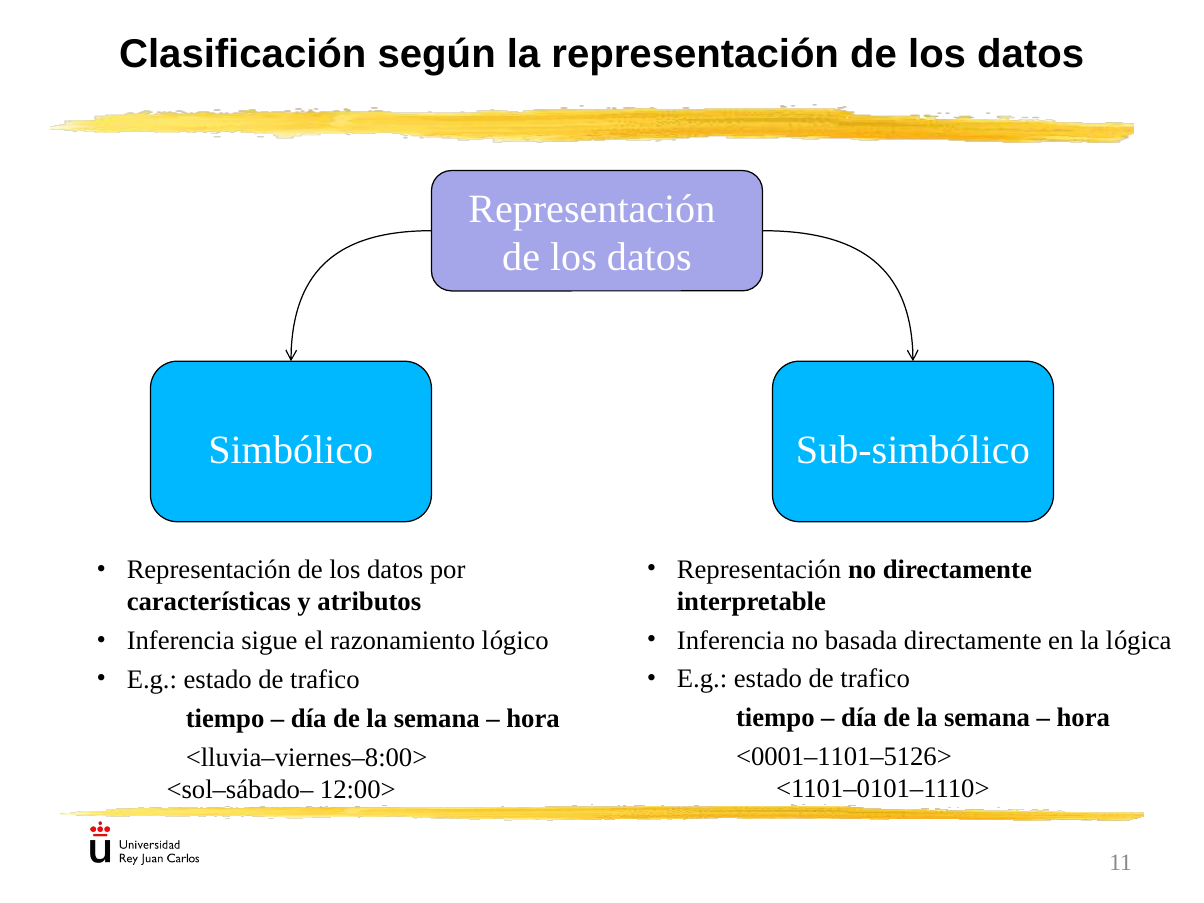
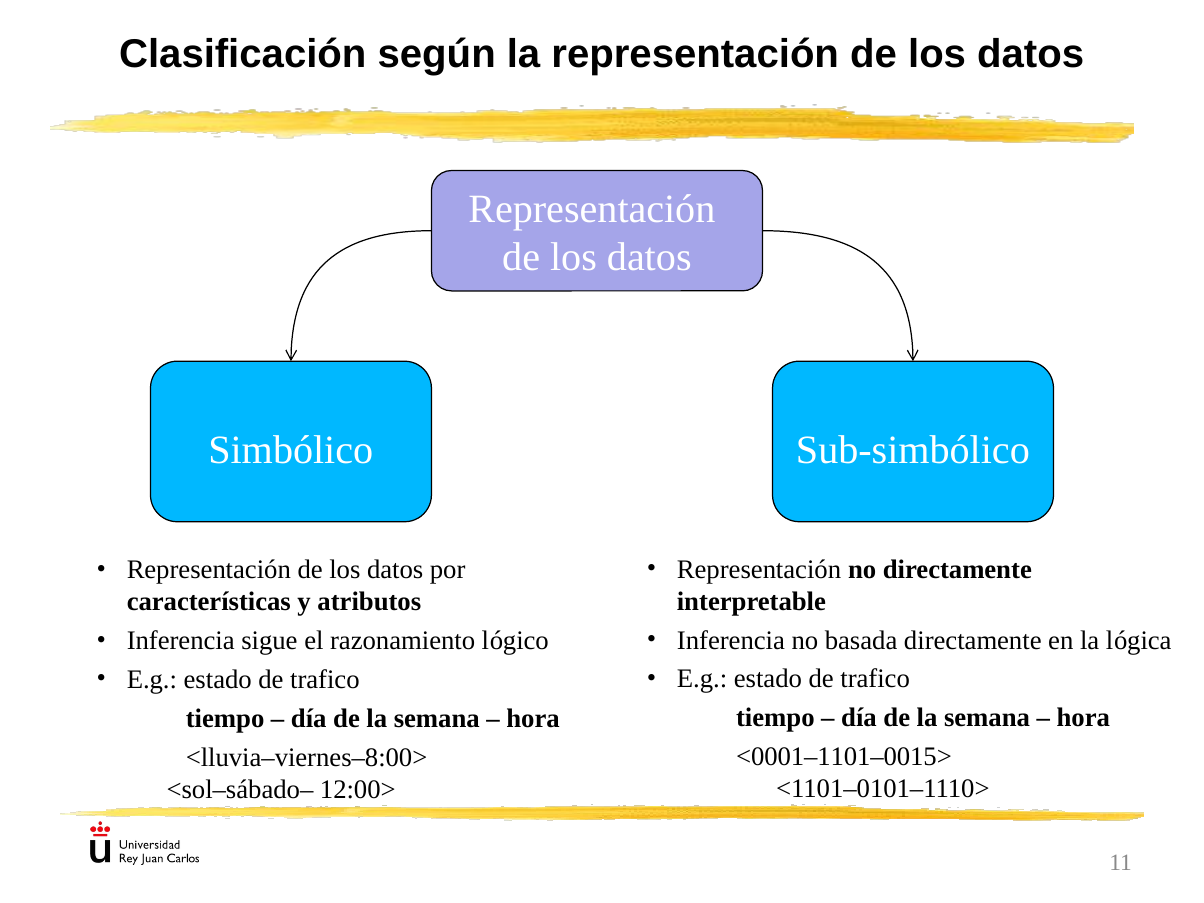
<0001–1101–5126>: <0001–1101–5126> -> <0001–1101–0015> (844, 757)
